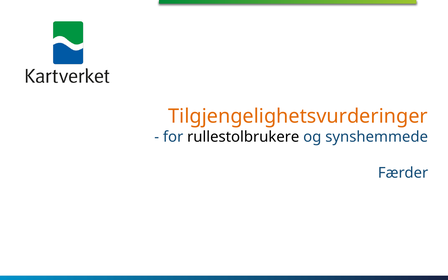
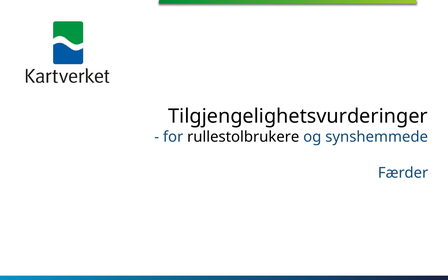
Tilgjengelighetsvurderinger colour: orange -> black (298, 116)
